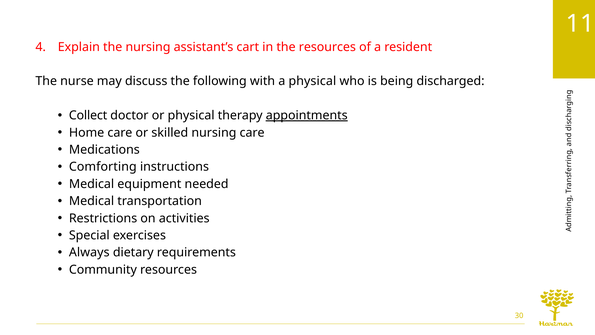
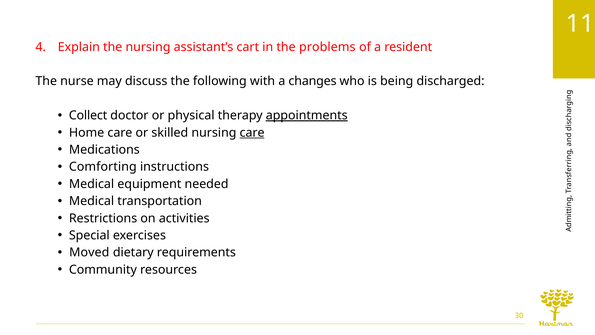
the resources: resources -> problems (327, 47)
a physical: physical -> changes (312, 81)
care underline: none -> present (252, 132)
Always: Always -> Moved (89, 252)
